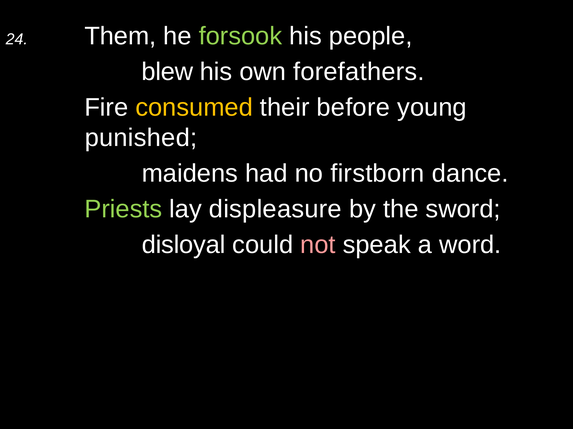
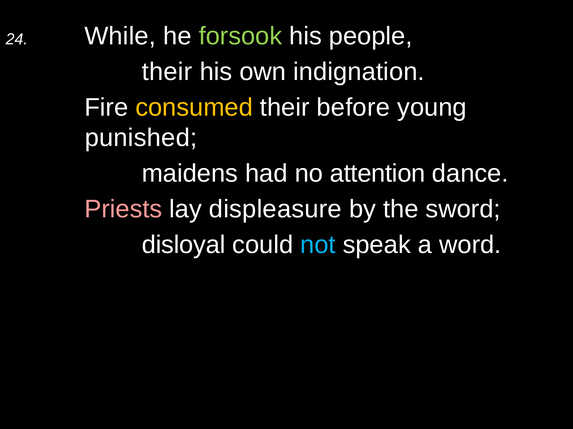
Them: Them -> While (120, 36)
blew: blew -> their (167, 72)
forefathers: forefathers -> indignation (359, 72)
firstborn: firstborn -> attention (378, 174)
Priests colour: light green -> pink (123, 209)
not colour: pink -> light blue (318, 245)
